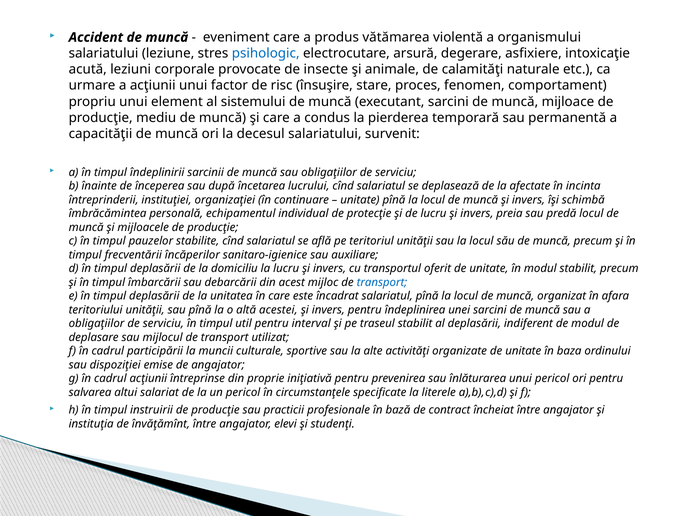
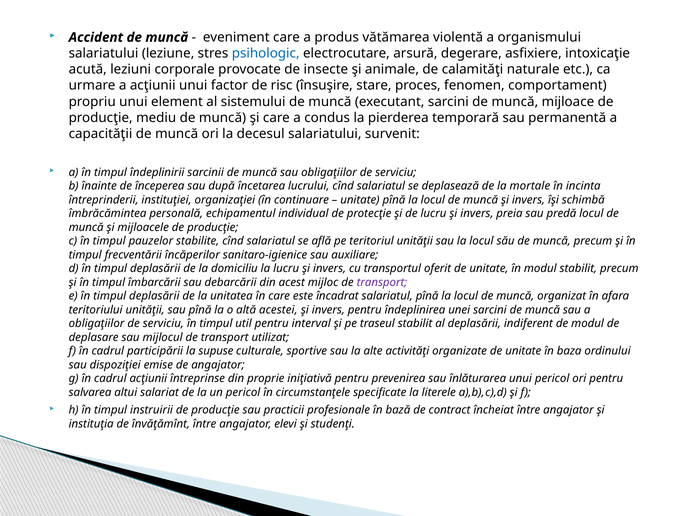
afectate: afectate -> mortale (530, 186)
transport colour: blue -> purple (382, 282)
muncii: muncii -> supuse (216, 351)
